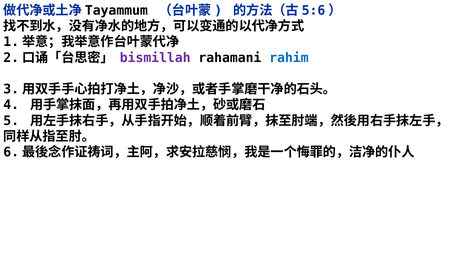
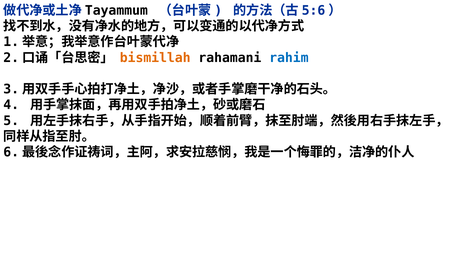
bismillah colour: purple -> orange (155, 58)
